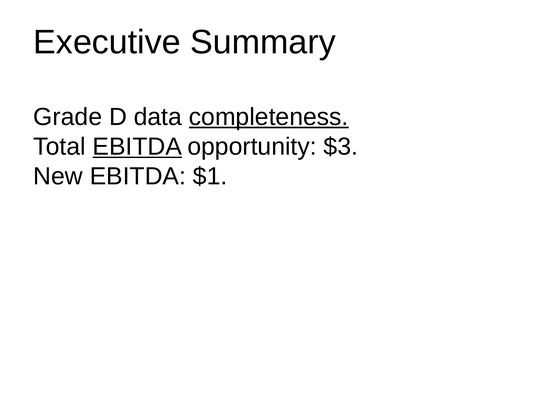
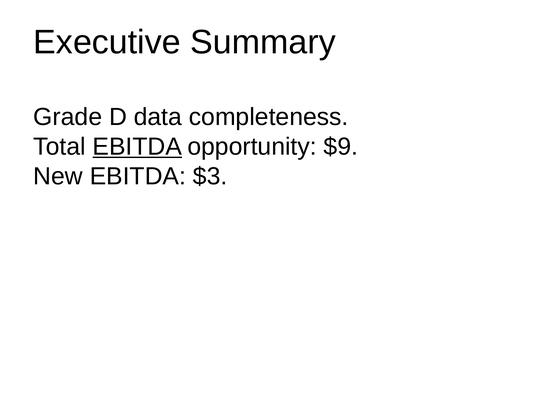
completeness underline: present -> none (269, 117)
$3: $3 -> $9 (341, 147)
$1: $1 -> $3 (210, 176)
